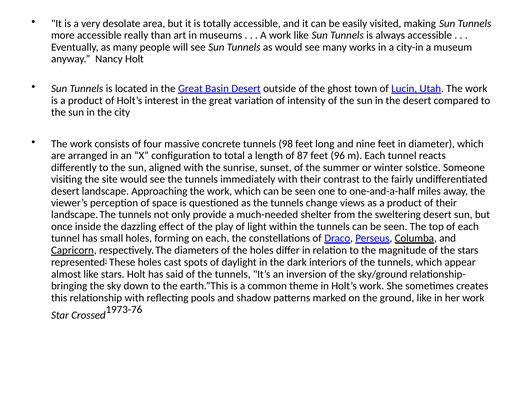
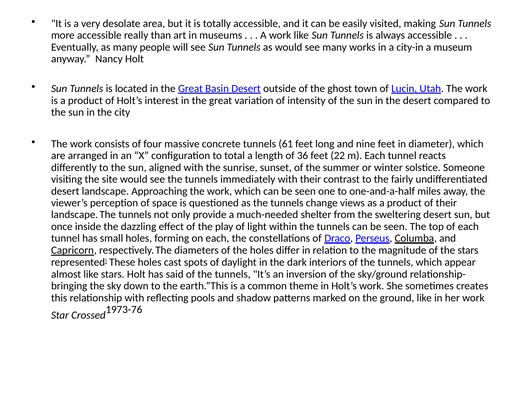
98: 98 -> 61 (286, 144)
87: 87 -> 36 (303, 156)
96: 96 -> 22 (338, 156)
